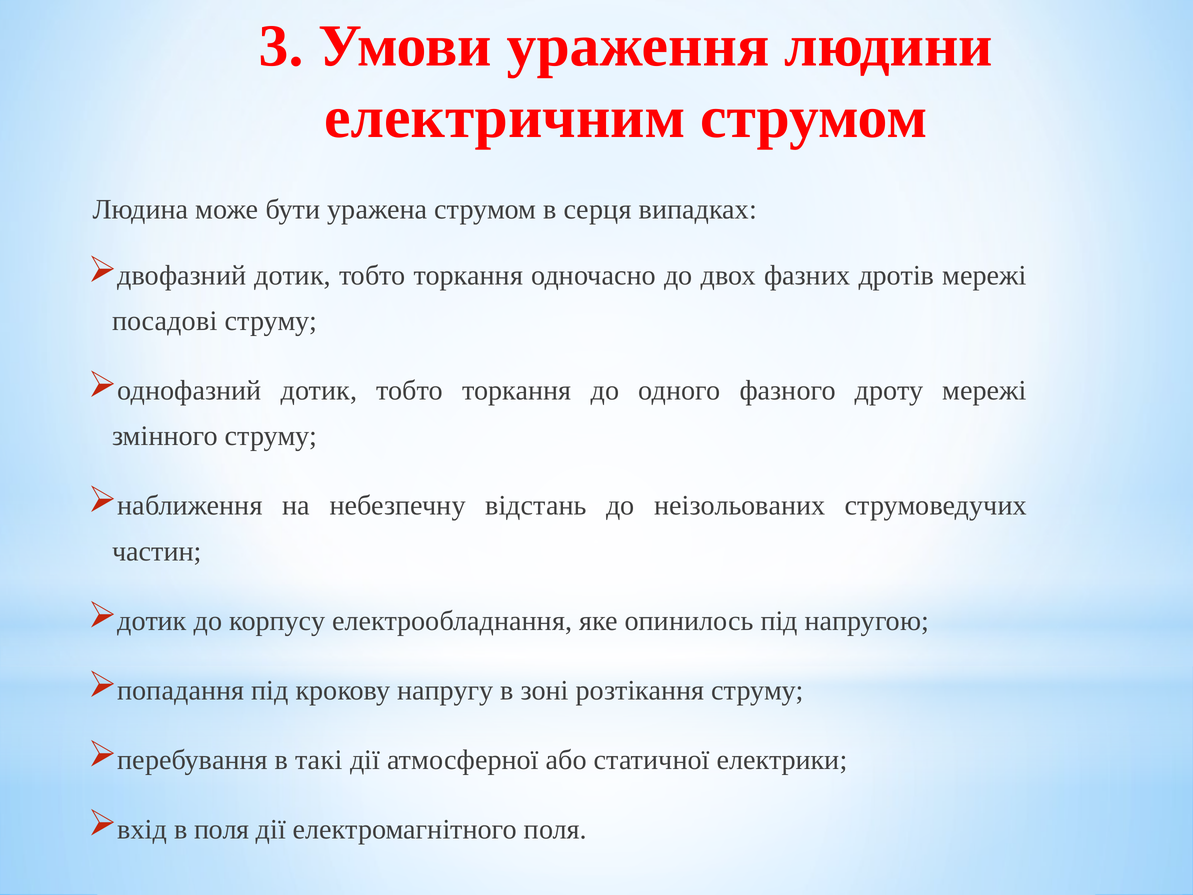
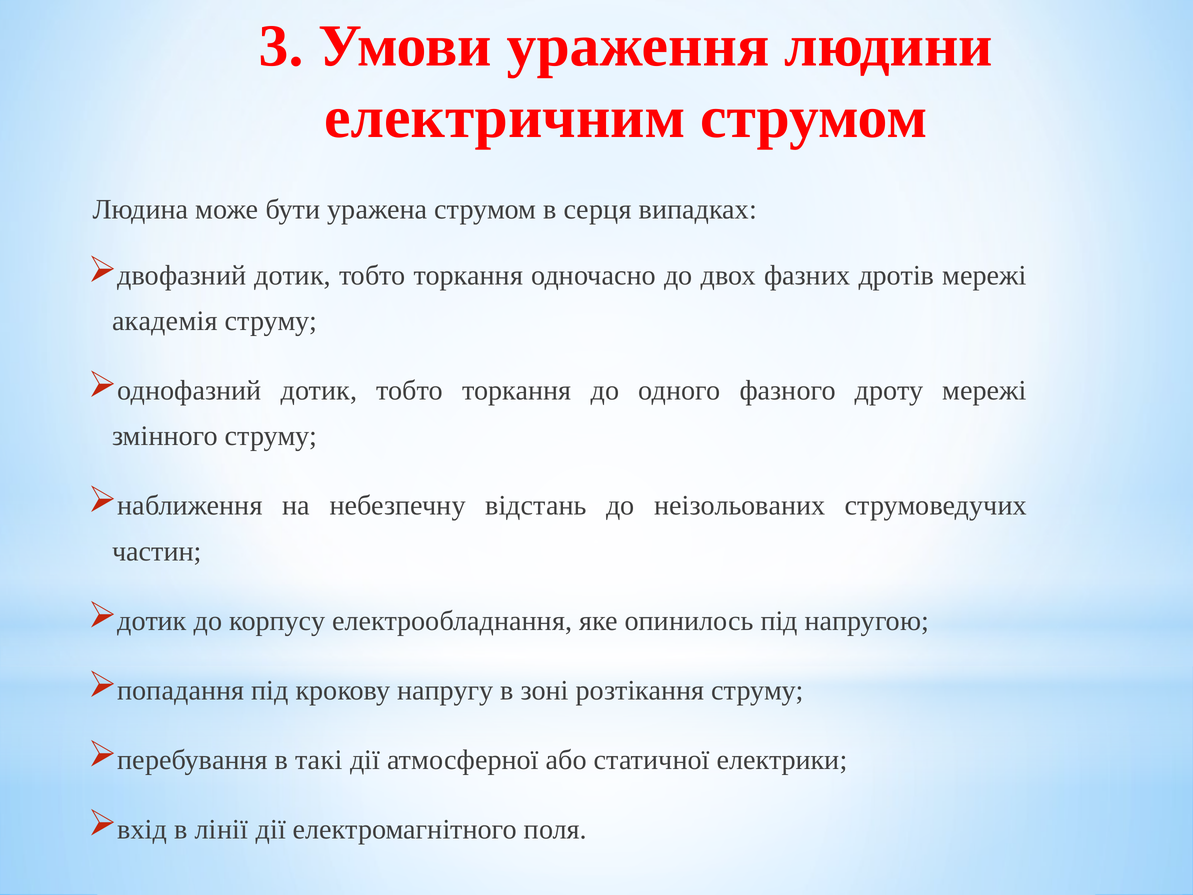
посадові: посадові -> академія (165, 321)
в поля: поля -> лінії (221, 829)
